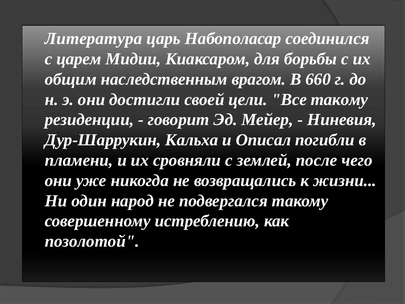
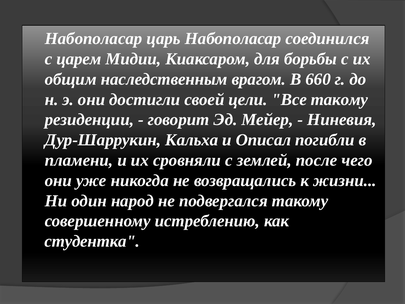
Литература: Литература -> Набополасар (94, 39)
позолотой: позолотой -> студентка (92, 241)
